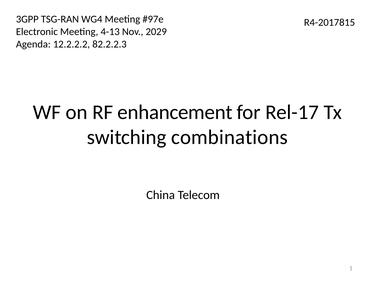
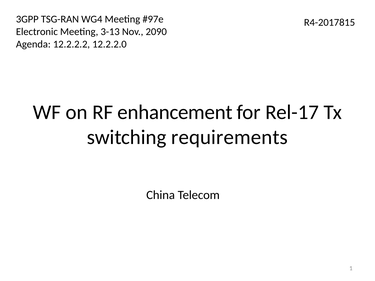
4-13: 4-13 -> 3-13 (110, 32)
2029: 2029 -> 2090 (156, 32)
82.2.2.3: 82.2.2.3 -> 12.2.2.0 (110, 44)
combinations: combinations -> requirements (229, 137)
